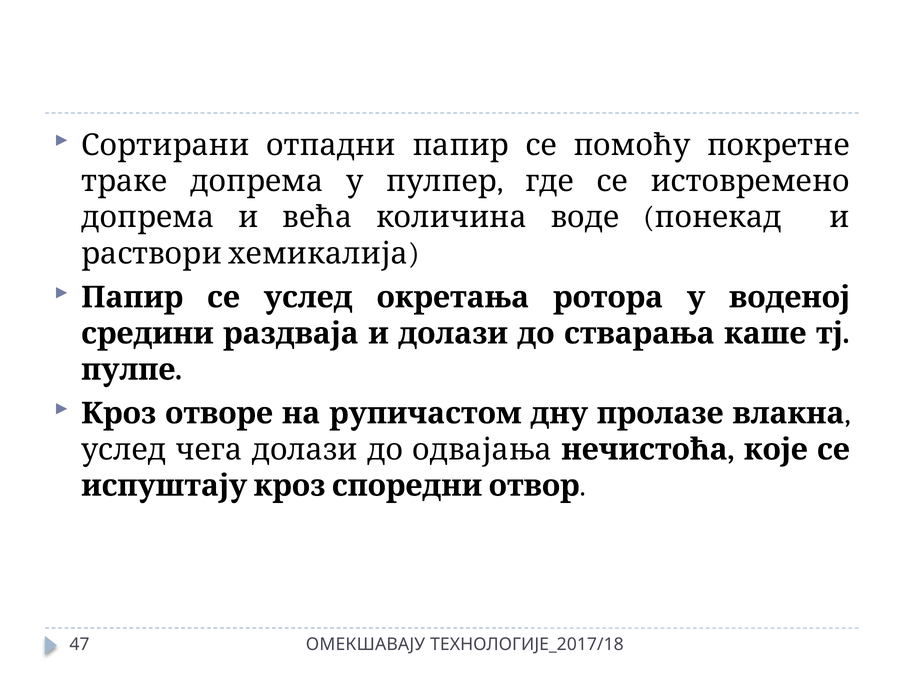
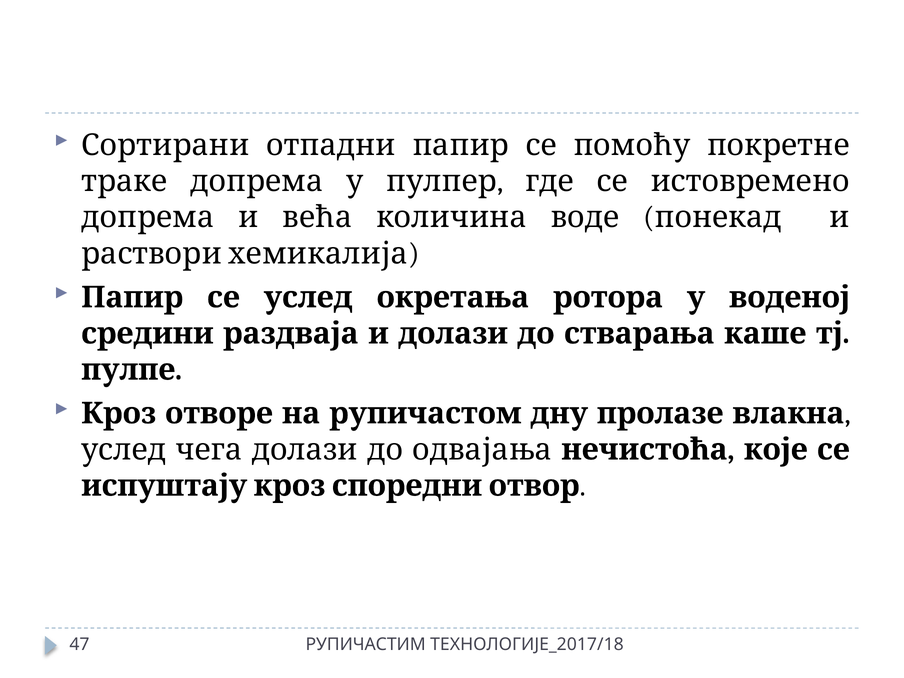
ОМЕКШАВАЈУ: ОМЕКШАВАЈУ -> РУПИЧАСТИМ (366, 645)
